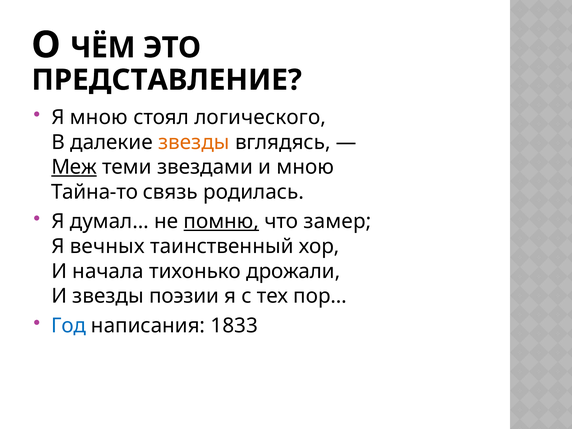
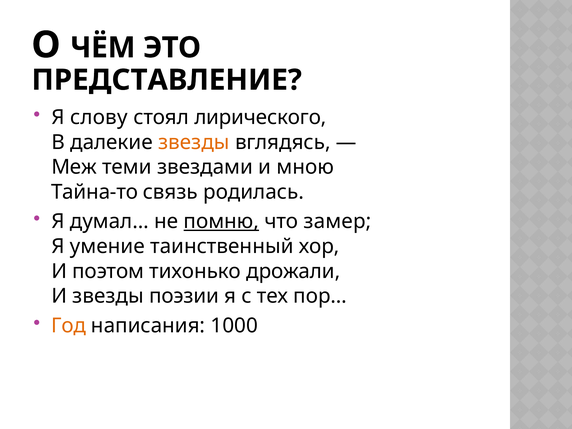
Я мною: мною -> слову (99, 117)
логического: логического -> лирического (260, 117)
Меж underline: present -> none (74, 167)
вечных: вечных -> умение (107, 246)
начала: начала -> поэтом (108, 271)
Год colour: blue -> orange (69, 326)
1833: 1833 -> 1000 (234, 326)
